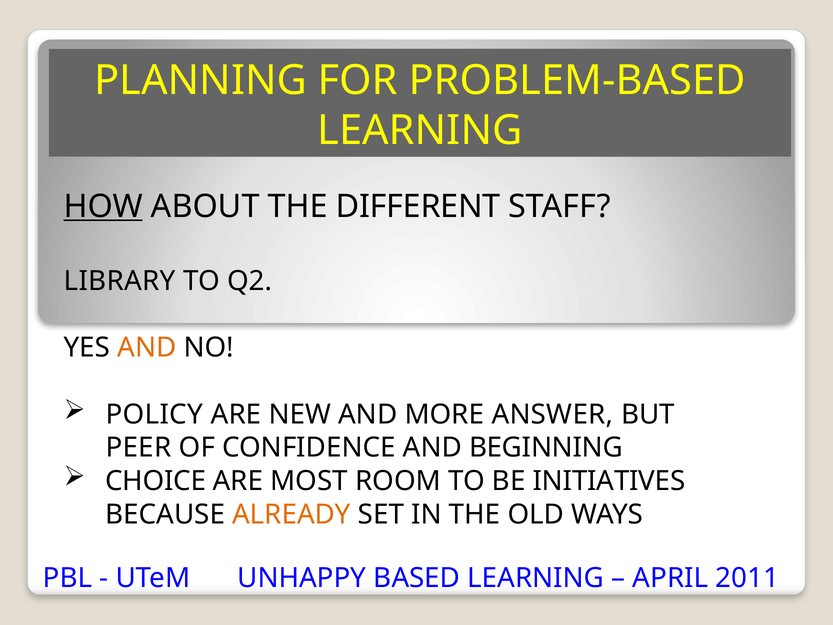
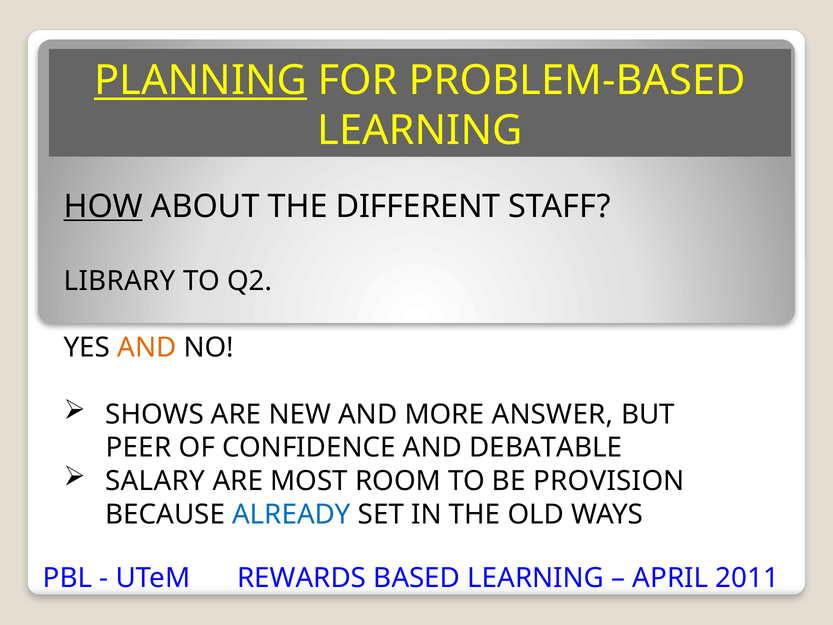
PLANNING underline: none -> present (201, 81)
POLICY: POLICY -> SHOWS (155, 414)
BEGINNING: BEGINNING -> DEBATABLE (546, 448)
CHOICE: CHOICE -> SALARY (155, 481)
INITIATIVES: INITIATIVES -> PROVISION (609, 481)
ALREADY colour: orange -> blue (291, 514)
UNHAPPY: UNHAPPY -> REWARDS (302, 578)
